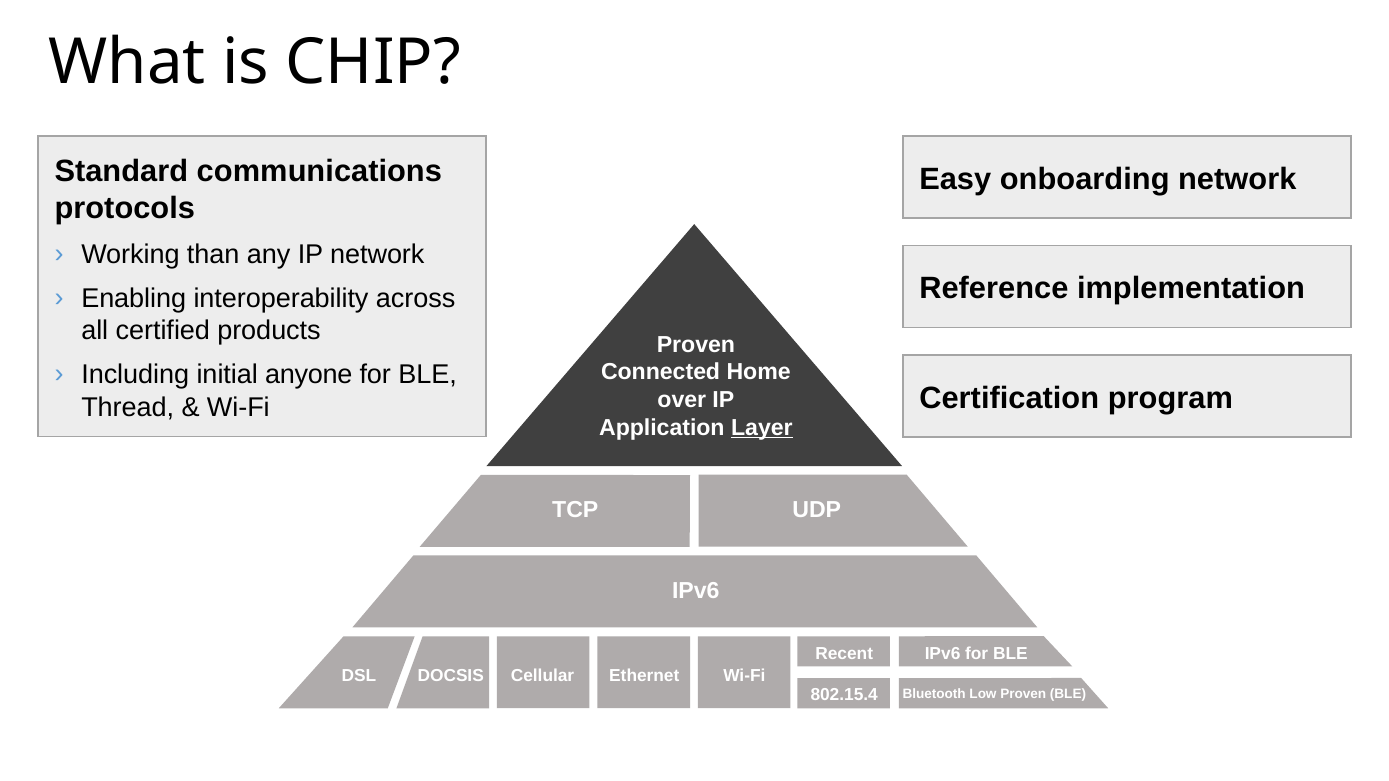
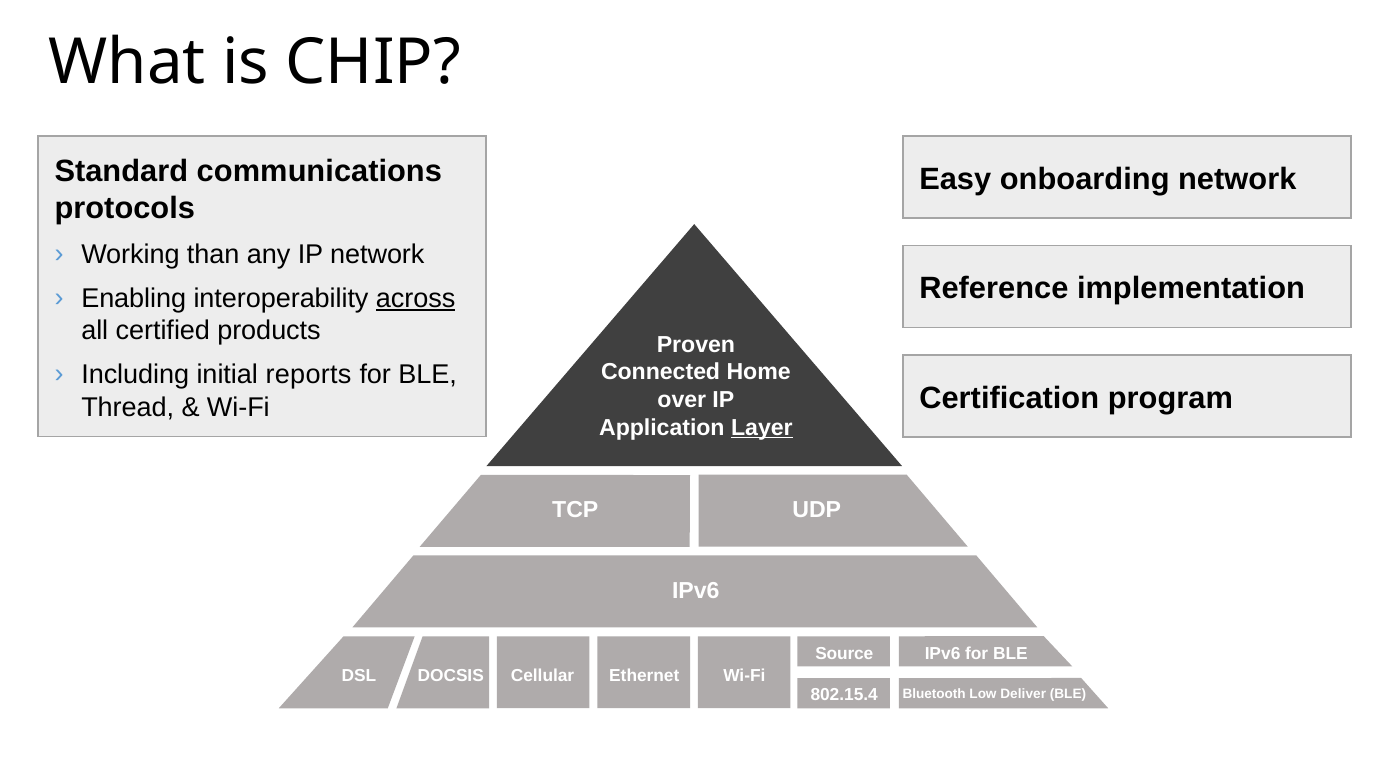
across underline: none -> present (416, 299)
anyone: anyone -> reports (308, 375)
Recent: Recent -> Source (844, 654)
Low Proven: Proven -> Deliver (1023, 694)
